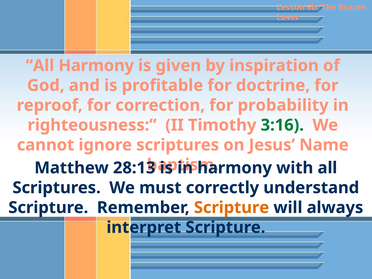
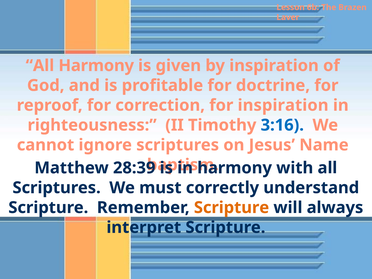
for probability: probability -> inspiration (283, 105)
3:16 colour: green -> blue (282, 125)
28:13: 28:13 -> 28:39 (134, 168)
